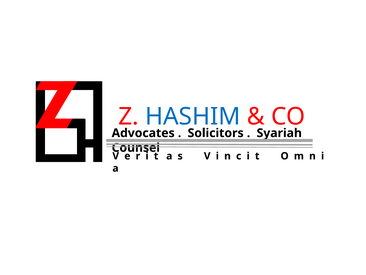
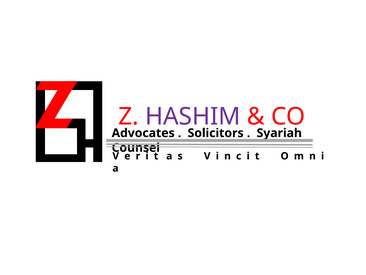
HASHIM colour: blue -> purple (193, 116)
